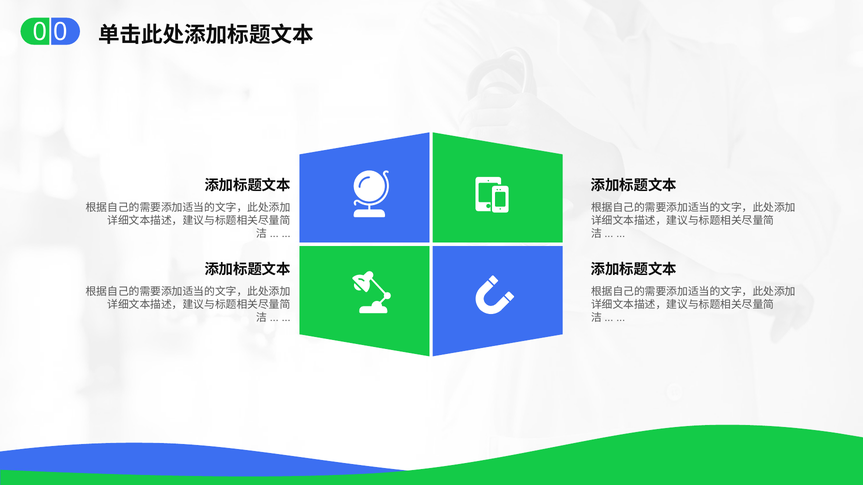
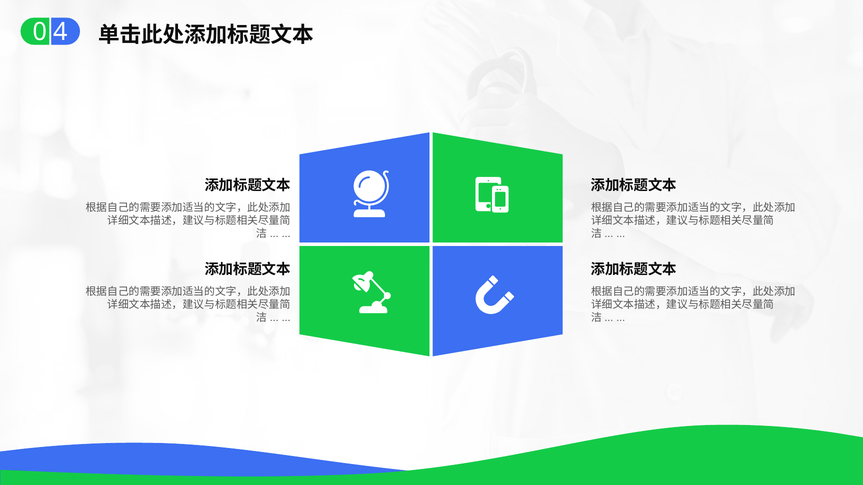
0 0: 0 -> 4 (61, 32)
